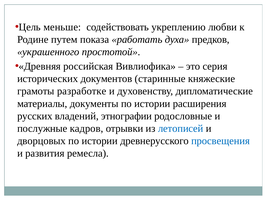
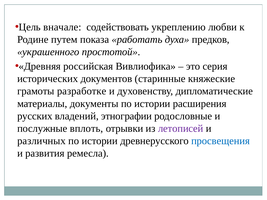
меньше: меньше -> вначале (62, 27)
кадров: кадров -> вплоть (87, 129)
летописей colour: blue -> purple (181, 129)
дворцовых: дворцовых -> различных (41, 141)
